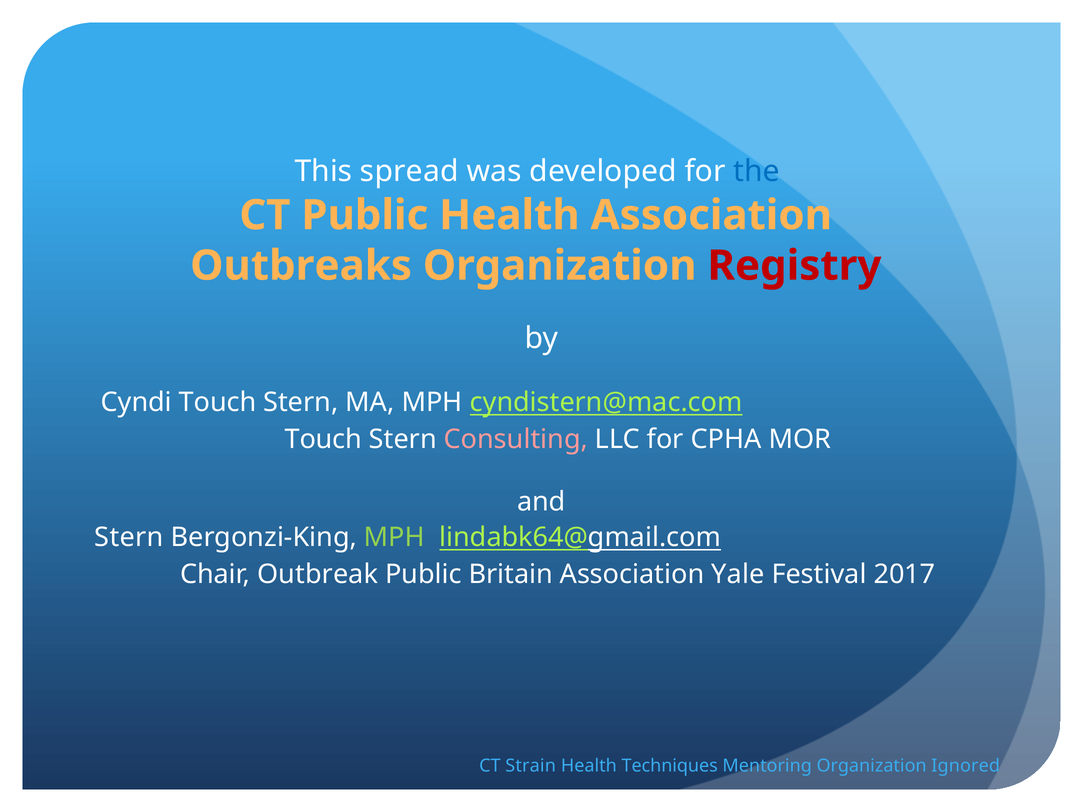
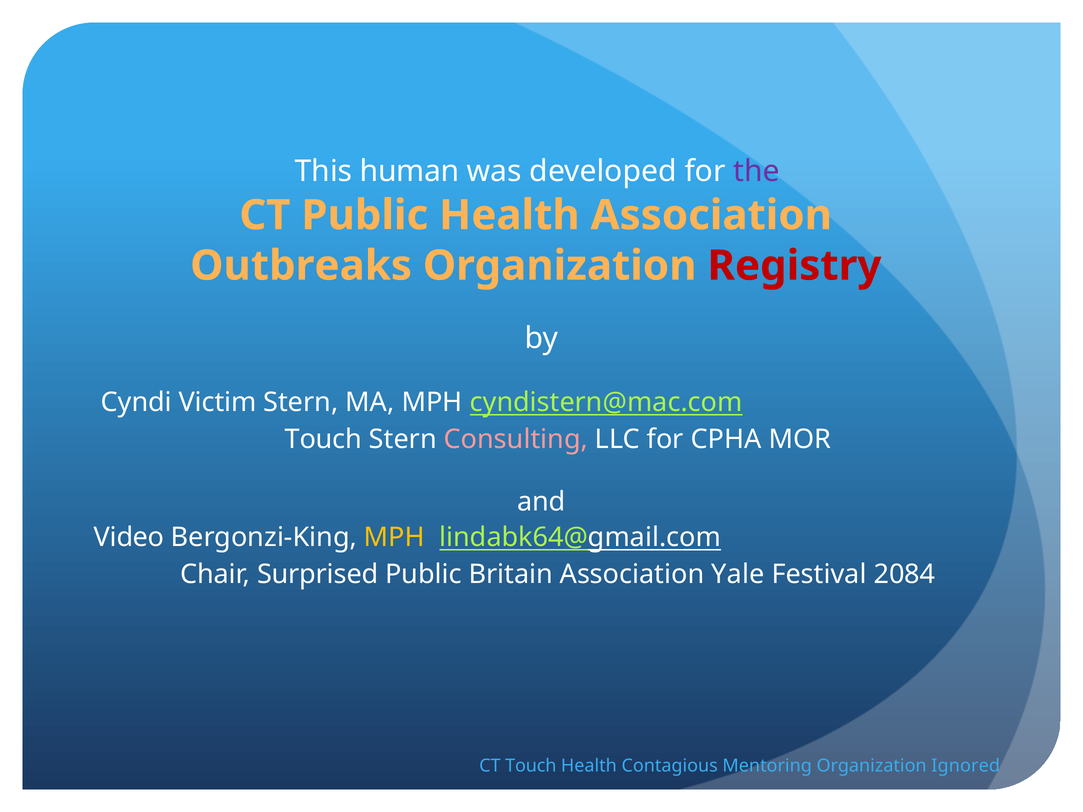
spread: spread -> human (410, 171)
the colour: blue -> purple (757, 171)
Cyndi Touch: Touch -> Victim (218, 403)
Stern: Stern -> Video (129, 538)
MPH colour: light green -> yellow (394, 538)
Outbreak: Outbreak -> Surprised (318, 574)
2017: 2017 -> 2084 (904, 574)
CT Strain: Strain -> Touch (531, 766)
Techniques: Techniques -> Contagious (670, 766)
